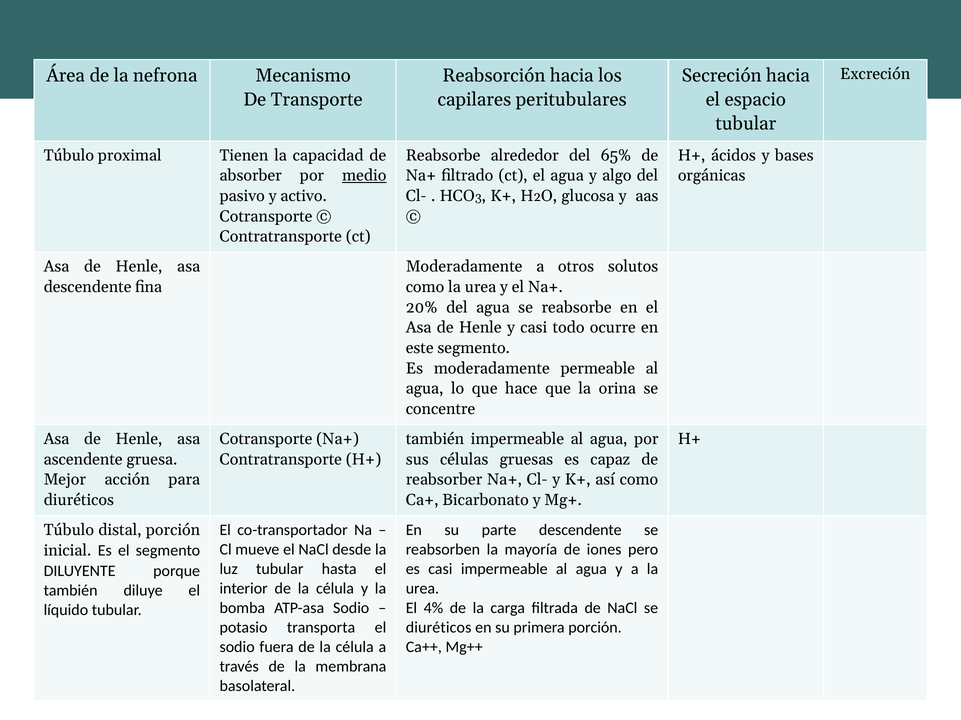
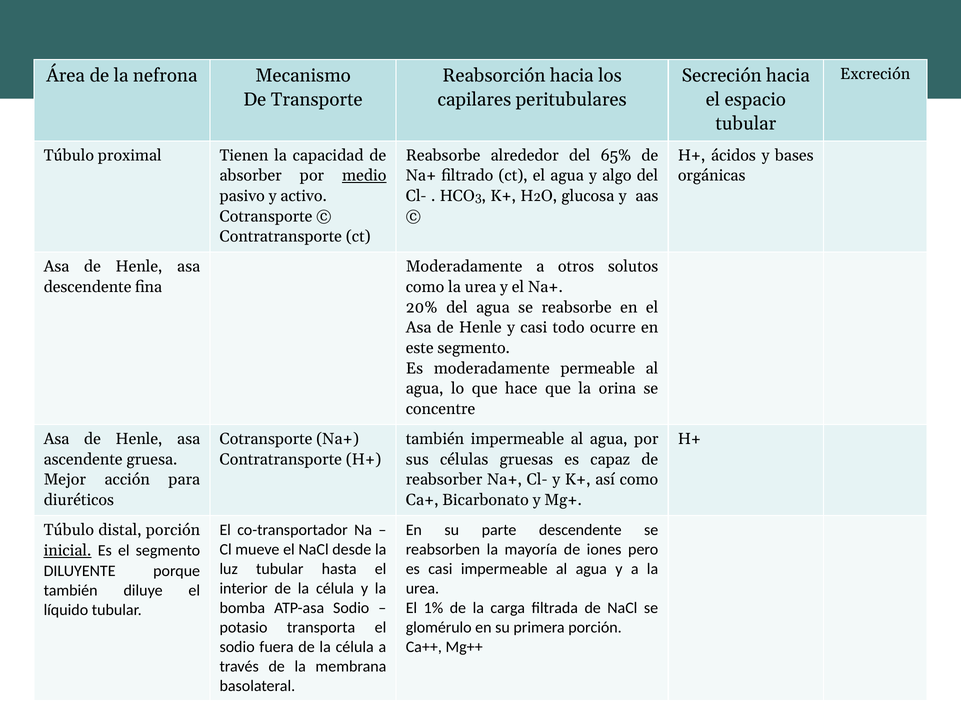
inicial underline: none -> present (67, 551)
4%: 4% -> 1% (433, 609)
diuréticos: diuréticos -> glomérulo (439, 628)
